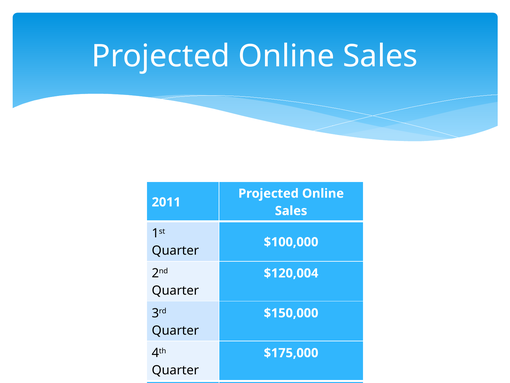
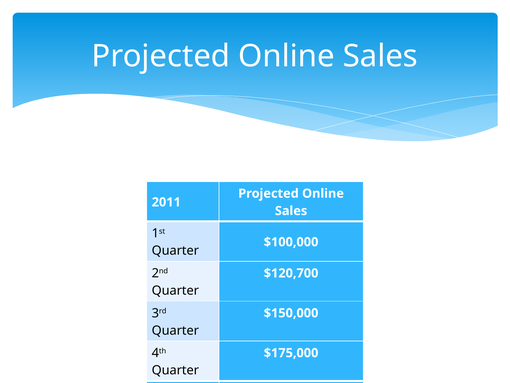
$120,004: $120,004 -> $120,700 (291, 273)
